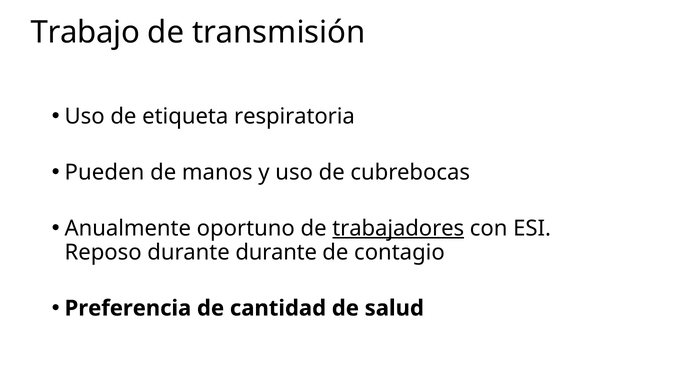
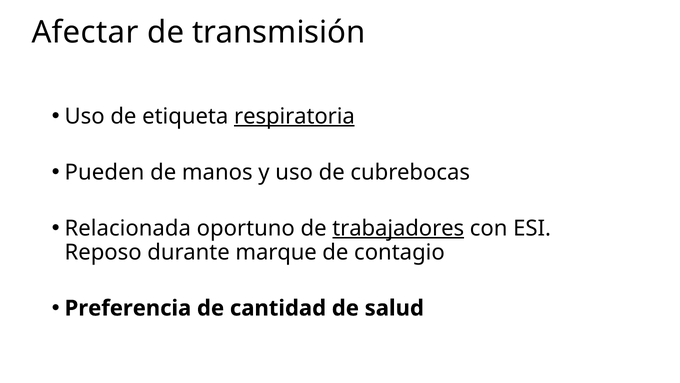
Trabajo: Trabajo -> Afectar (85, 33)
respiratoria underline: none -> present (294, 116)
Anualmente: Anualmente -> Relacionada (128, 228)
durante durante: durante -> marque (276, 252)
